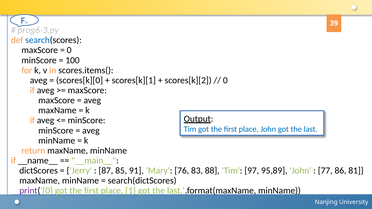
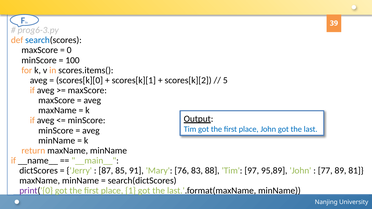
0: 0 -> 5 (225, 80)
86: 86 -> 89 (340, 171)
